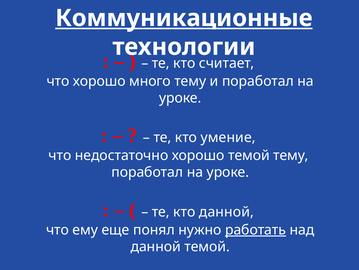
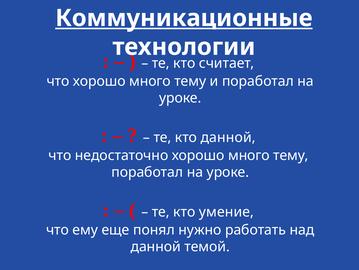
кто умение: умение -> данной (228, 137)
недостаточно хорошо темой: темой -> много (249, 155)
кто данной: данной -> умение (226, 211)
работать underline: present -> none (256, 229)
